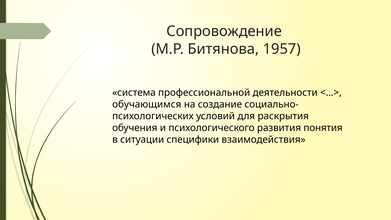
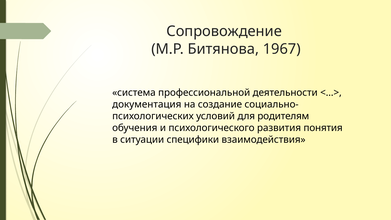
1957: 1957 -> 1967 (282, 49)
обучающимся: обучающимся -> документация (147, 104)
раскрытия: раскрытия -> родителям (283, 116)
